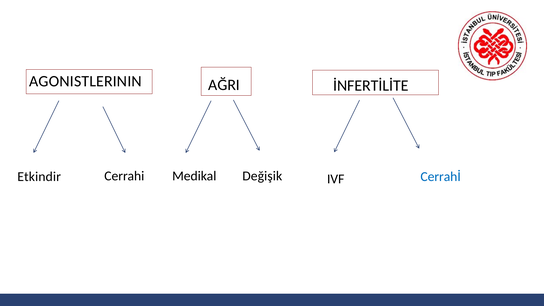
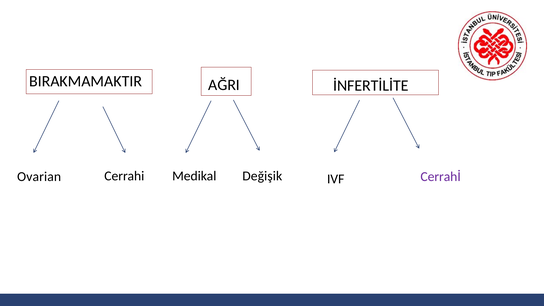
AGONISTLERININ: AGONISTLERININ -> BIRAKMAMAKTIR (86, 81)
Etkindir: Etkindir -> Ovarian (39, 177)
Cerrahİ colour: blue -> purple (441, 177)
